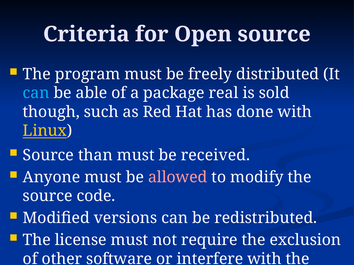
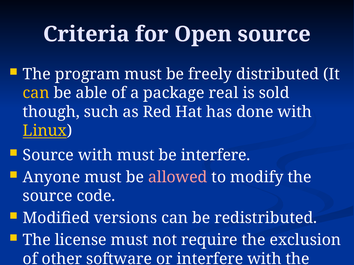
can colour: light blue -> yellow (36, 93)
Source than: than -> with (95, 155)
be received: received -> interfere (216, 155)
